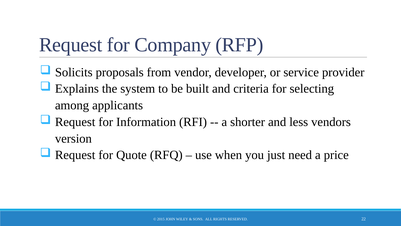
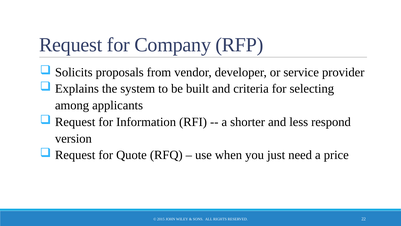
vendors: vendors -> respond (331, 122)
